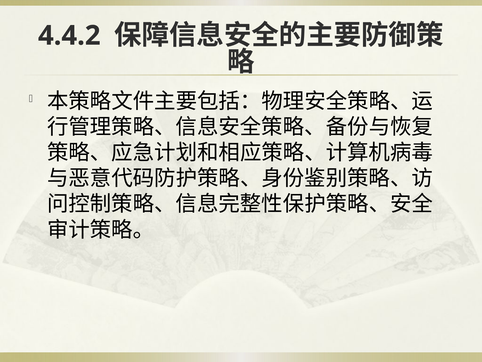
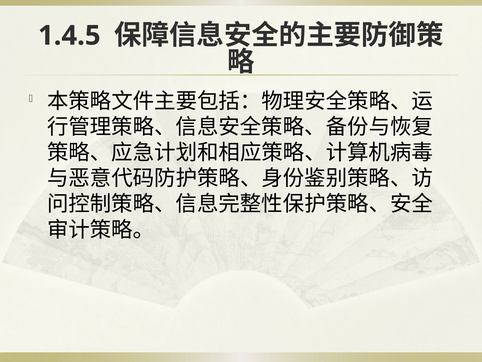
4.4.2: 4.4.2 -> 1.4.5 (69, 36)
